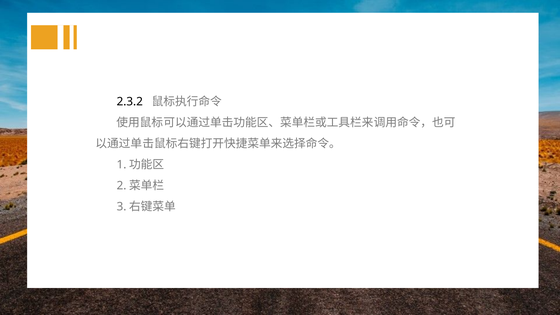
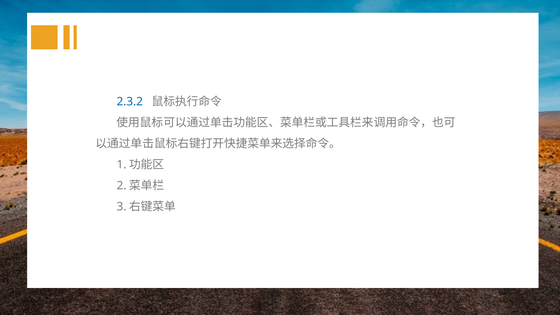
2.3.2 colour: black -> blue (130, 102)
